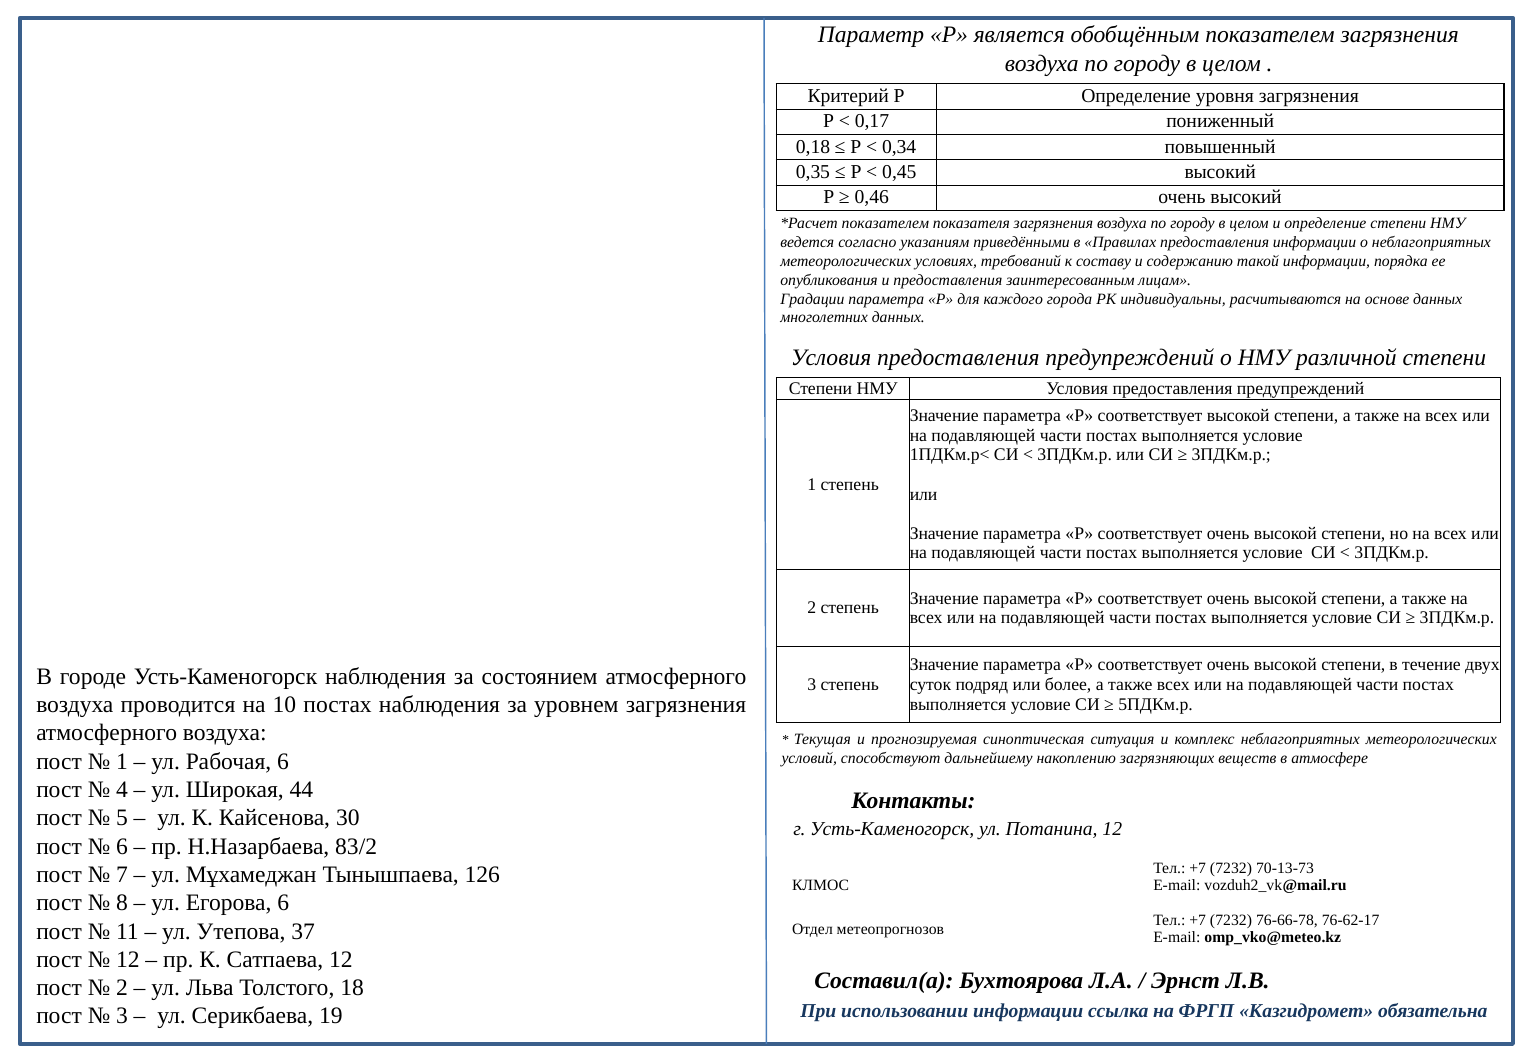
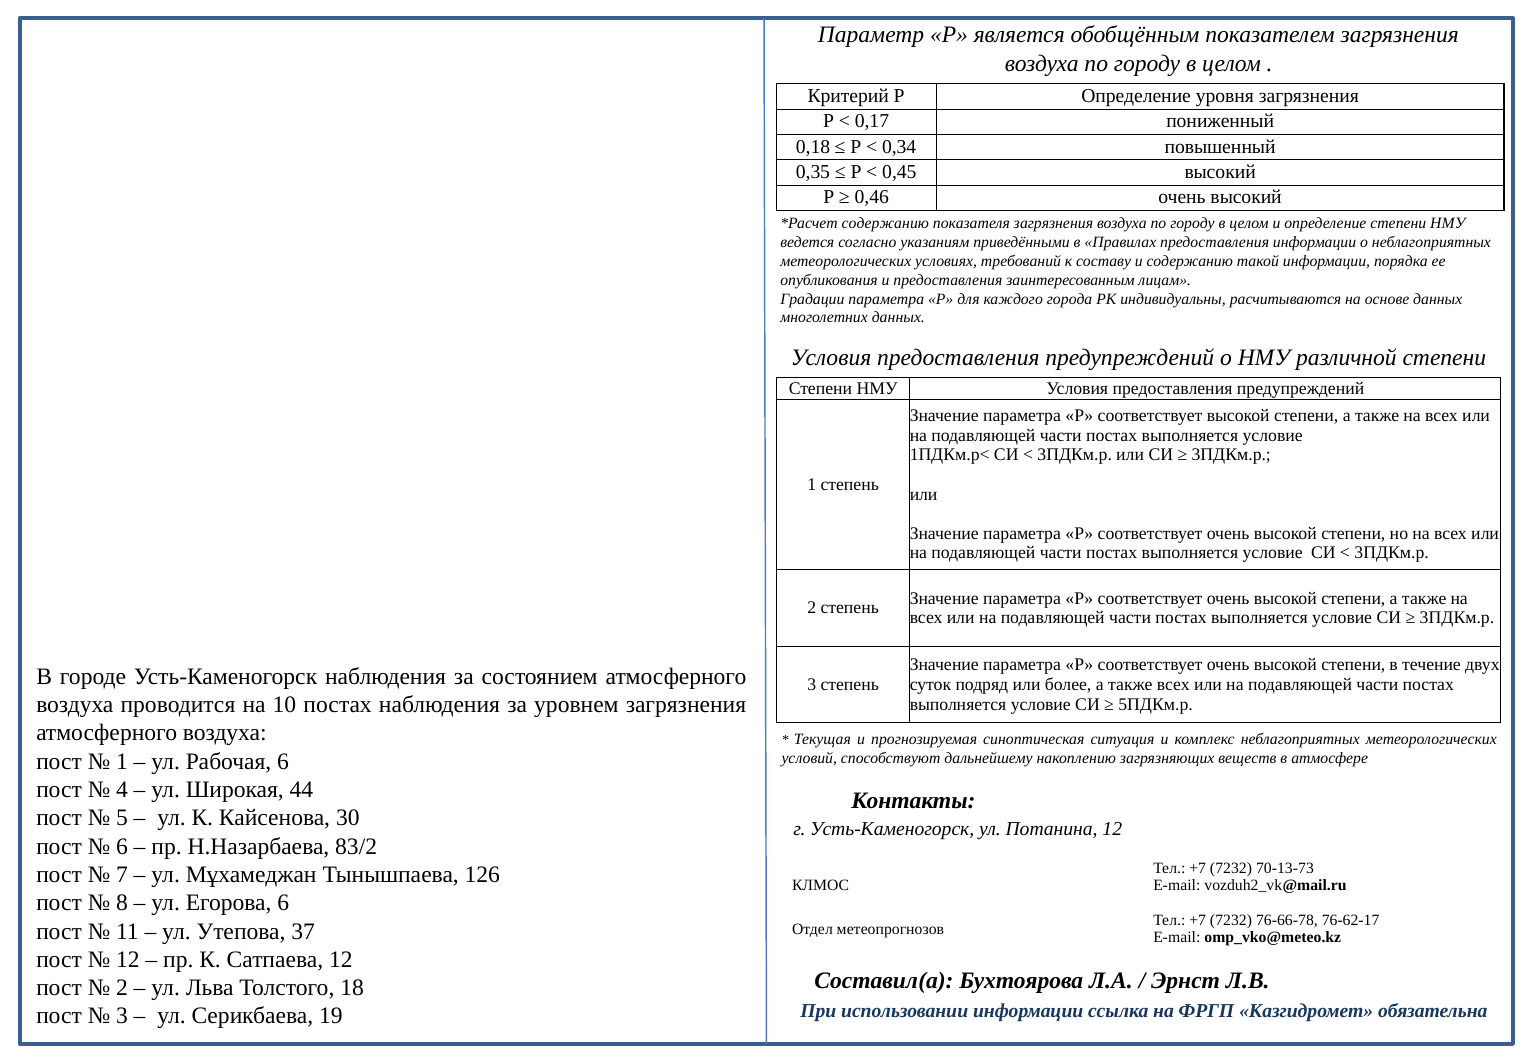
показателем: показателем -> содержанию (885, 223)
